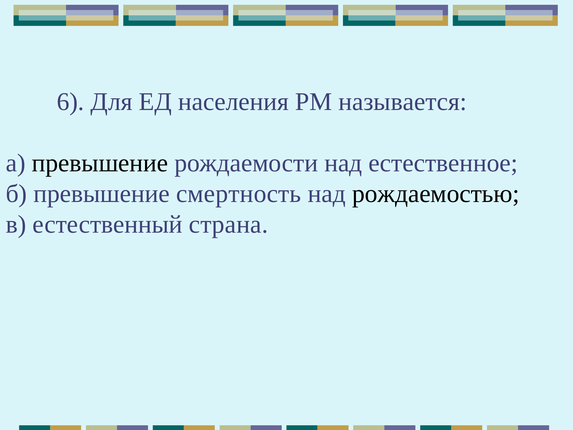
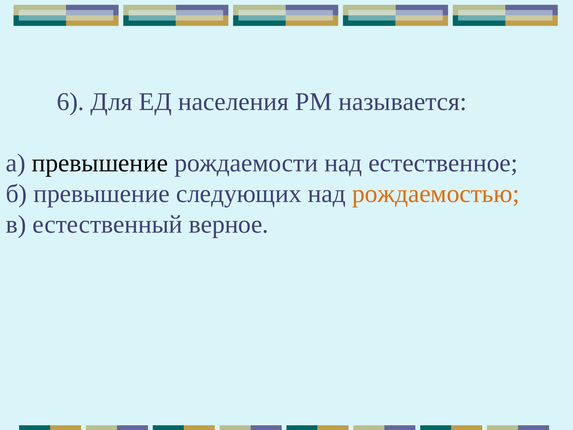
смертность: смертность -> следующих (239, 194)
рождаемостью colour: black -> orange (436, 194)
страна: страна -> верное (229, 224)
